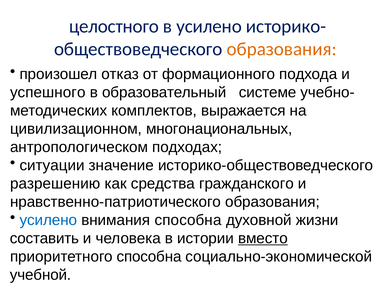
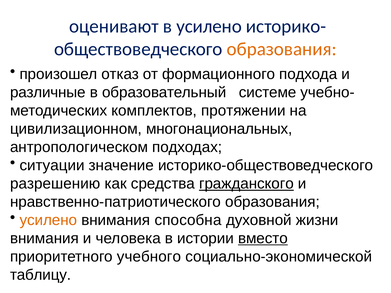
целостного: целостного -> оценивают (114, 26)
успешного: успешного -> различные (48, 93)
выражается: выражается -> протяжении (243, 111)
гражданского underline: none -> present (246, 184)
усилено colour: blue -> orange (48, 220)
составить: составить -> внимания (44, 239)
приоритетного способна: способна -> учебного (149, 257)
учебной: учебной -> таблицу (41, 275)
